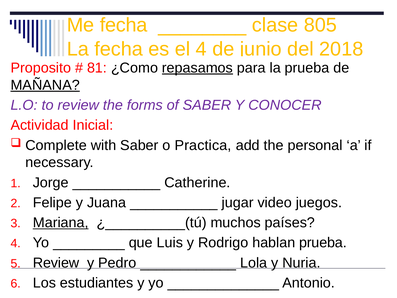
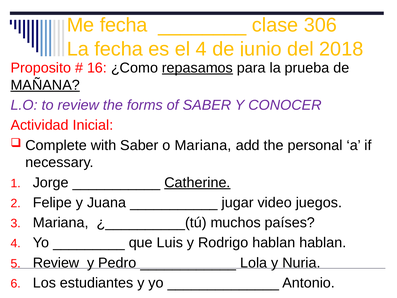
805: 805 -> 306 (320, 25)
81: 81 -> 16 (97, 68)
o Practica: Practica -> Mariana (203, 145)
Catherine underline: none -> present (197, 182)
Mariana underline: present -> none (61, 222)
hablan prueba: prueba -> hablan (323, 243)
